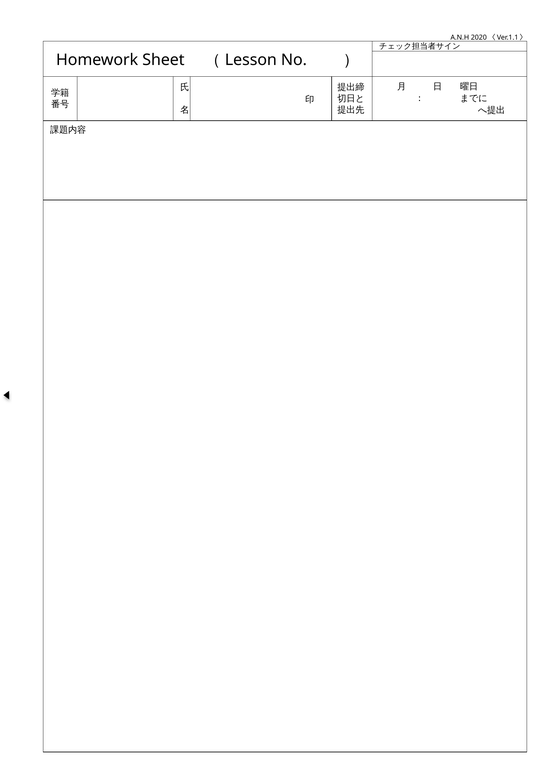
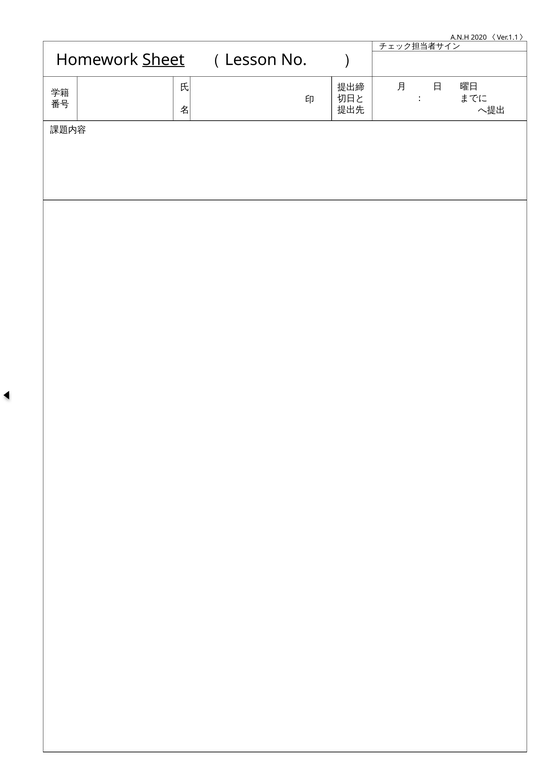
Sheet underline: none -> present (163, 60)
